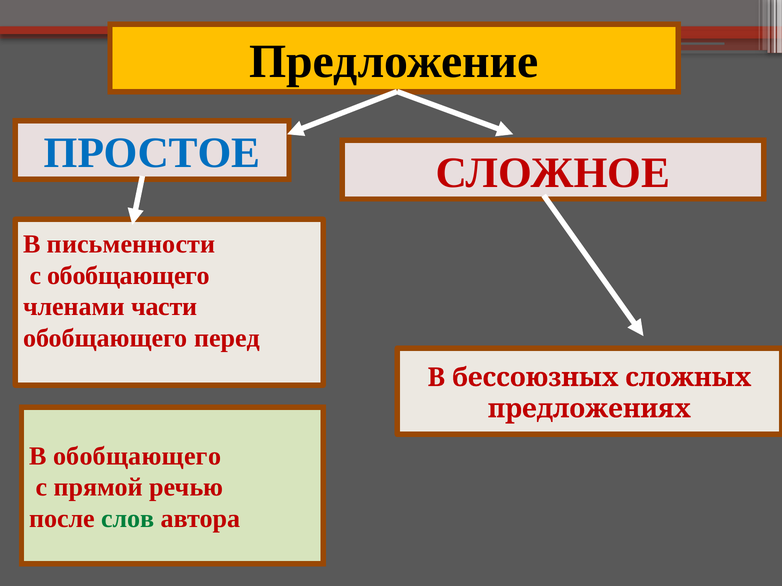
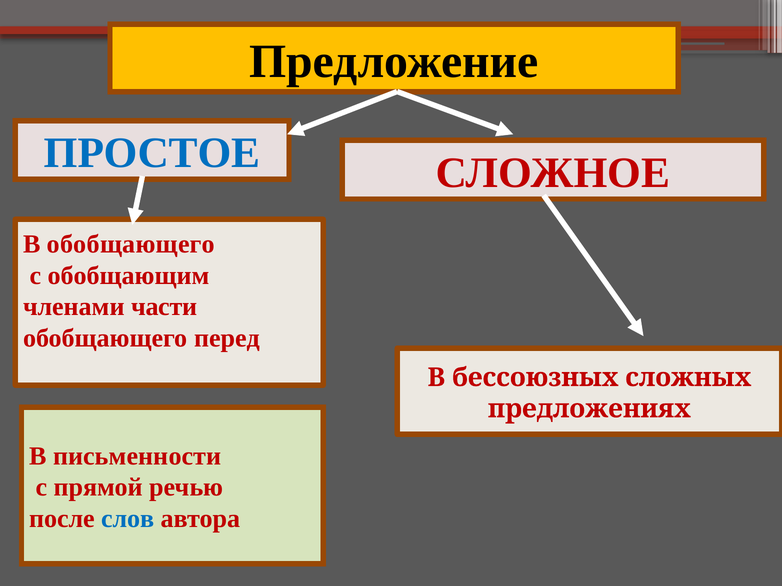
В письменности: письменности -> обобщающего (131, 244)
с обобщающего: обобщающего -> обобщающим (128, 276)
В обобщающего: обобщающего -> письменности (137, 456)
слов colour: green -> blue (128, 519)
